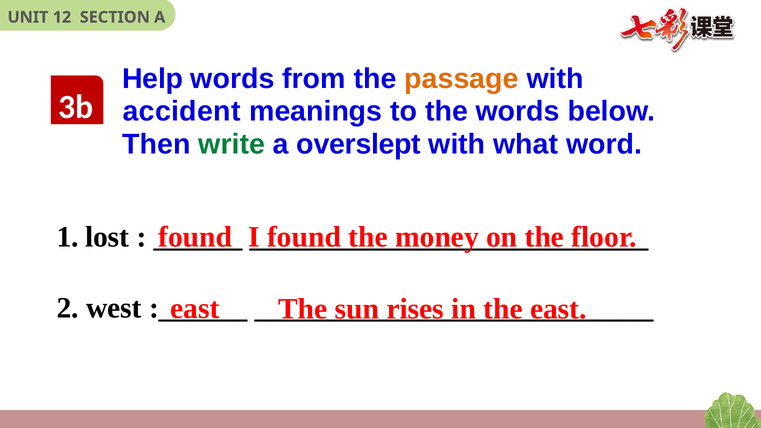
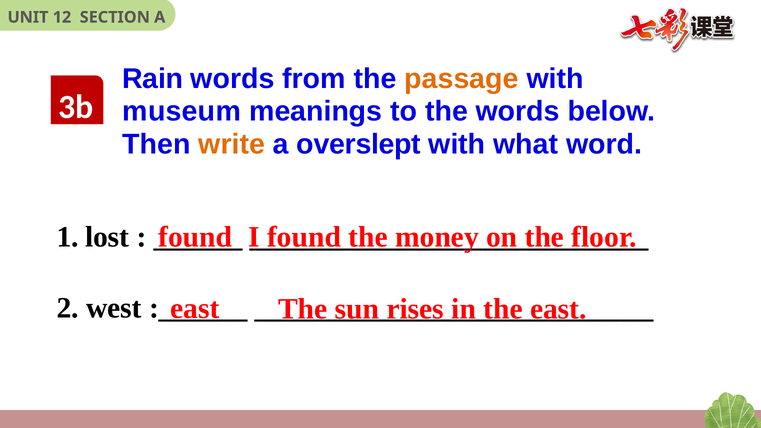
Help: Help -> Rain (153, 79)
accident: accident -> museum (182, 112)
write colour: green -> orange (232, 144)
